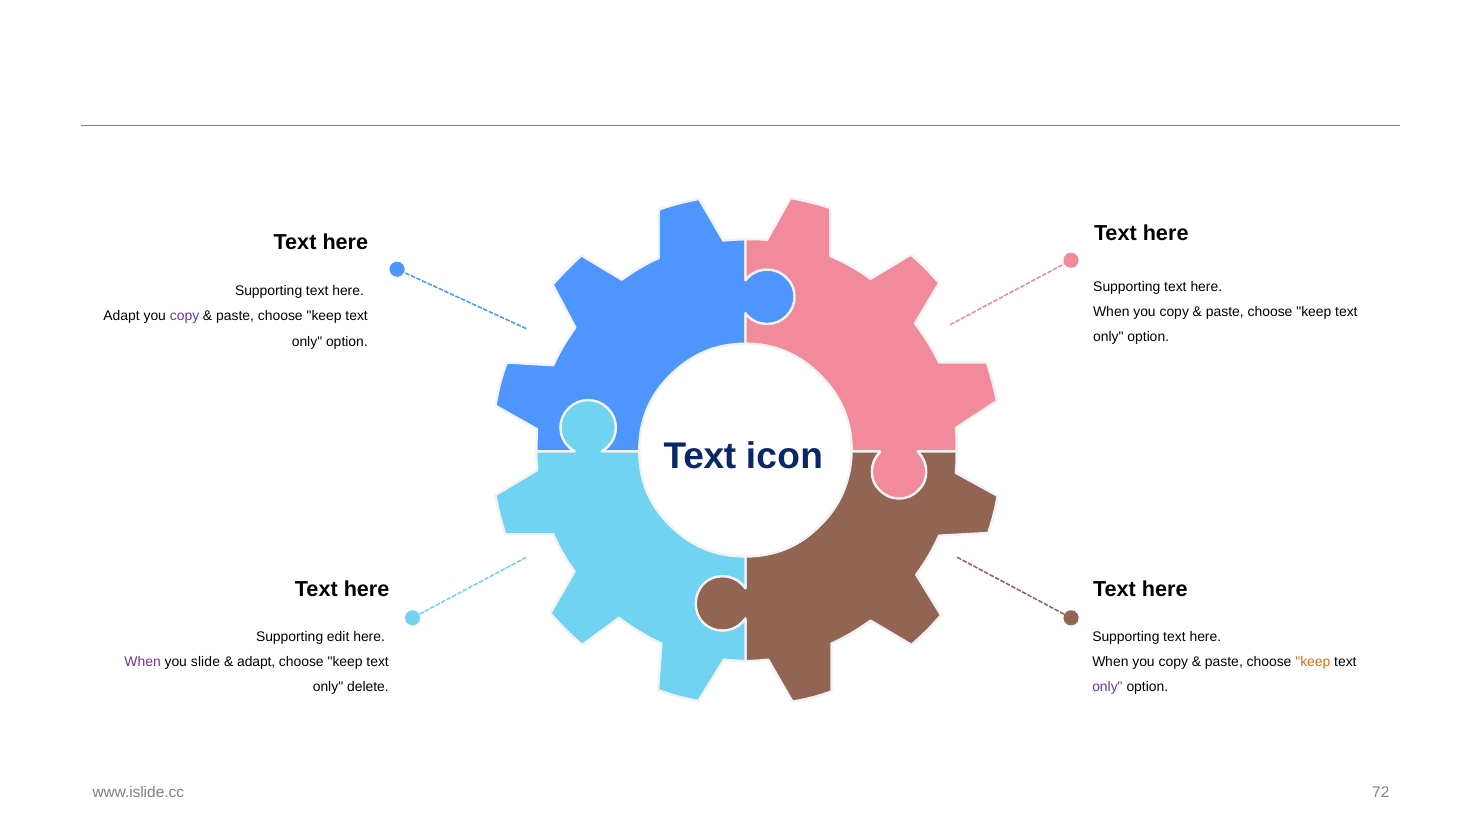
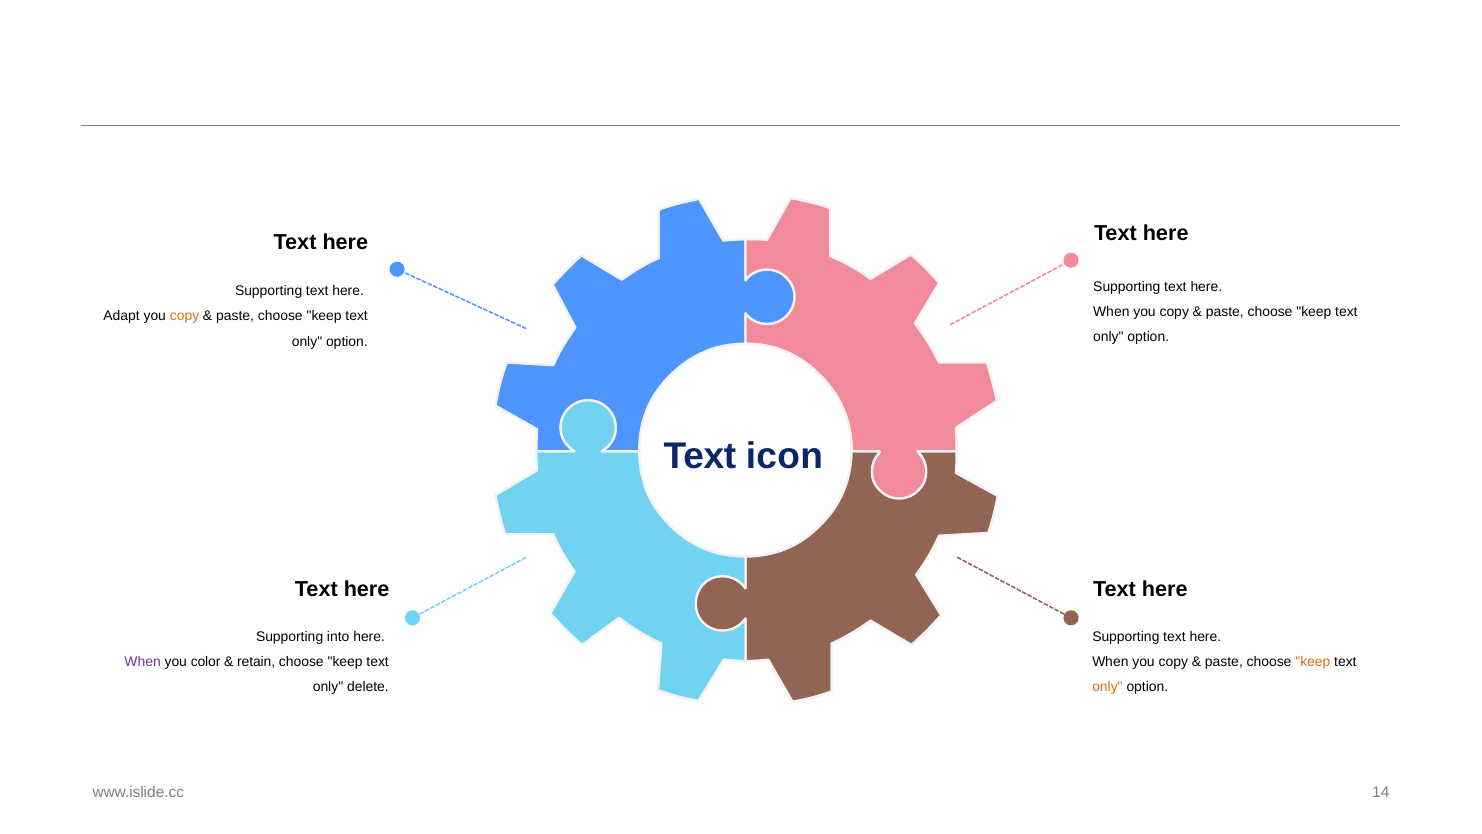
copy colour: purple -> orange (185, 316)
edit: edit -> into (338, 637)
slide: slide -> color (206, 662)
adapt: adapt -> retain (256, 662)
only colour: purple -> orange (1107, 687)
72: 72 -> 14 (1381, 792)
